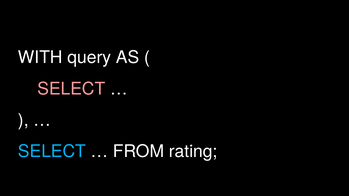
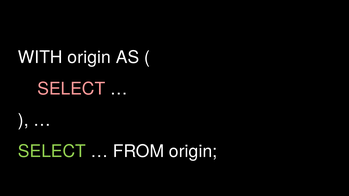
WITH query: query -> origin (89, 57)
SELECT colour: light blue -> light green (52, 152)
FROM rating: rating -> origin (193, 152)
